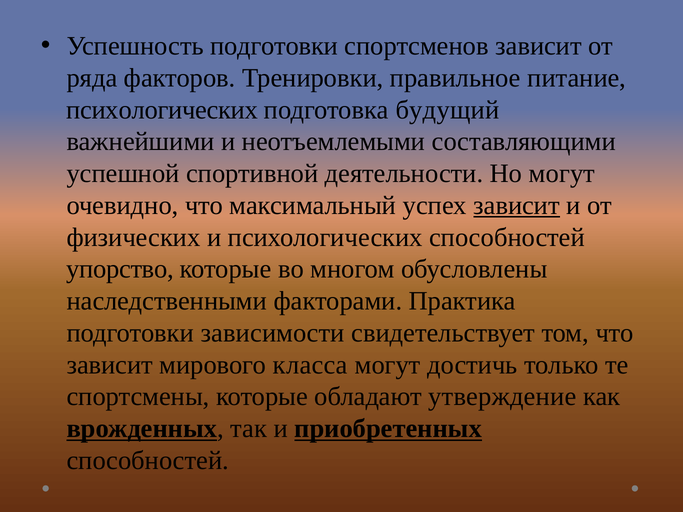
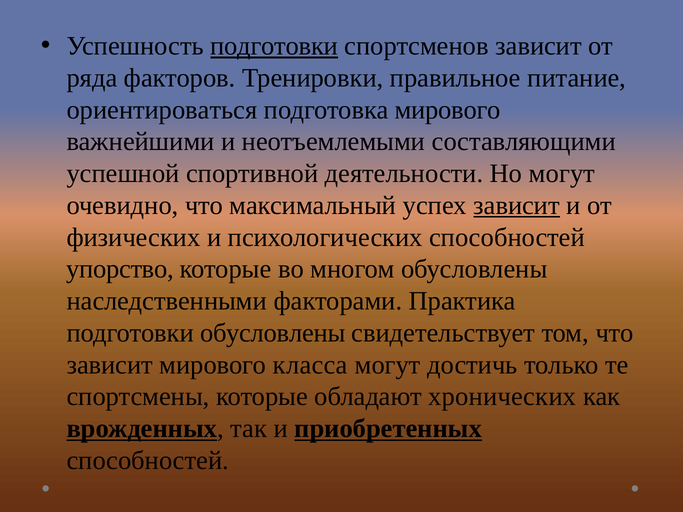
подготовки underline: none -> present (274, 46)
психологических: психологических -> ориентироваться (162, 110)
подготовка будущий: будущий -> мирового (448, 110)
подготовки зависимости: зависимости -> обусловлены (273, 333)
утверждение: утверждение -> хронических (502, 397)
